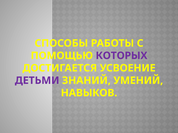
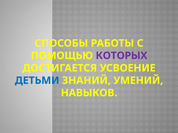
ДЕТЬМИ colour: purple -> blue (37, 81)
